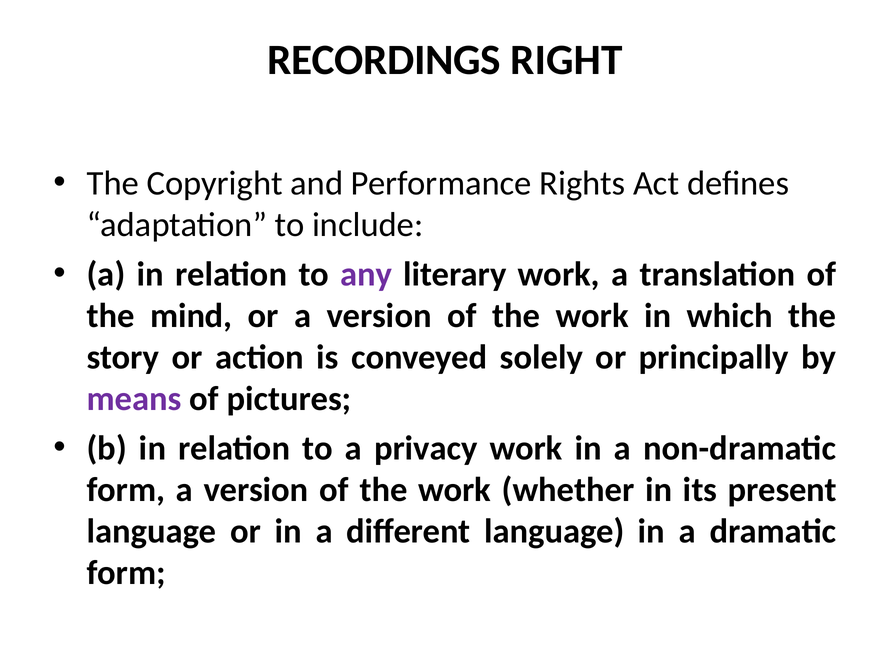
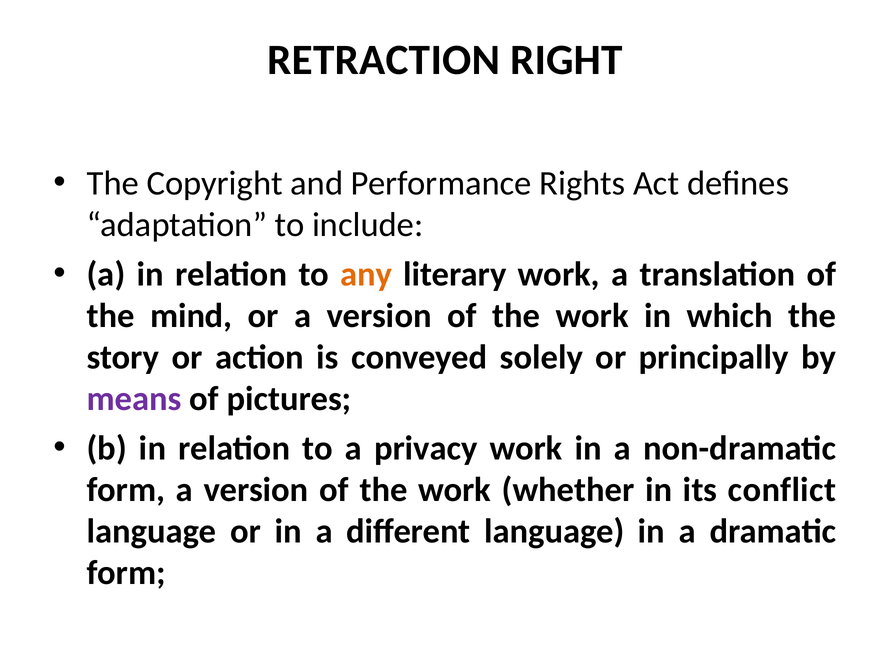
RECORDINGS: RECORDINGS -> RETRACTION (384, 60)
any colour: purple -> orange (366, 274)
present: present -> conflict (782, 490)
